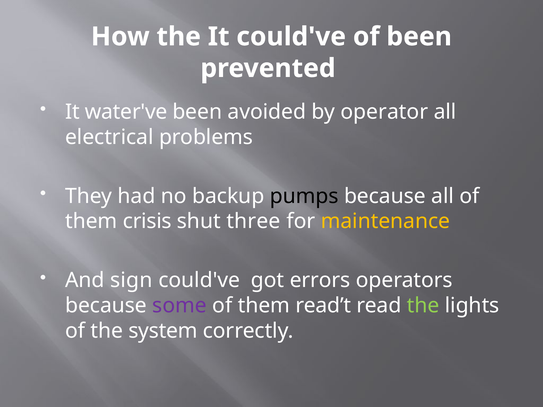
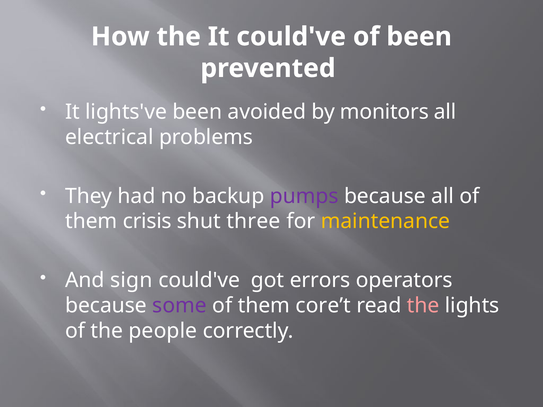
water've: water've -> lights've (126, 112)
operator: operator -> monitors (384, 112)
pumps colour: black -> purple (304, 196)
read’t: read’t -> core’t (323, 306)
the colour: light green -> pink (423, 306)
system: system -> people (163, 331)
